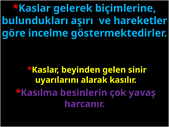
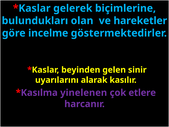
aşırı: aşırı -> olan (82, 21)
besinlerin: besinlerin -> yinelenen (84, 93)
yavaş: yavaş -> etlere (142, 93)
